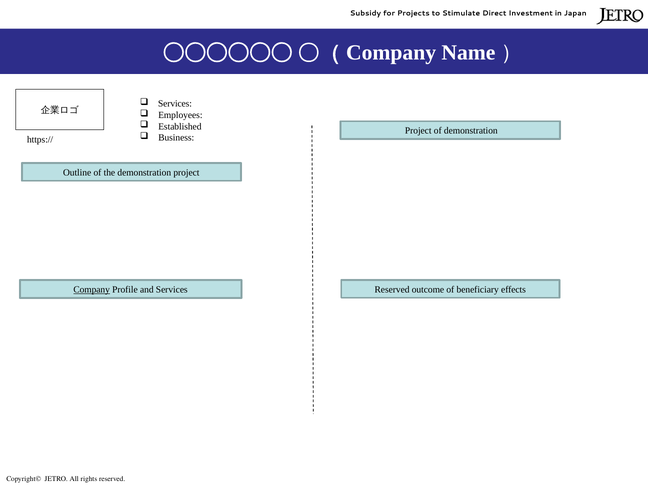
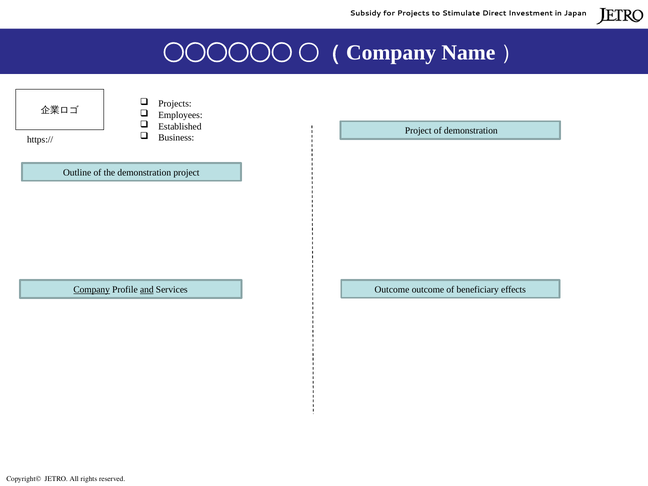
Services: Services -> Projects (175, 104)
Reserved: Reserved -> Outcome (392, 290)
and underline: none -> present (147, 290)
